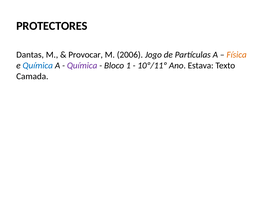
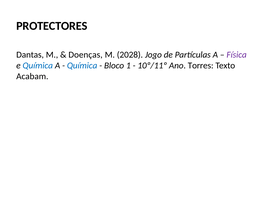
Provocar: Provocar -> Doenças (86, 55)
2006: 2006 -> 2028 (130, 55)
Física colour: orange -> purple (237, 55)
Química colour: purple -> blue (82, 66)
Estava: Estava -> Torres (201, 66)
Camada: Camada -> Acabam (32, 77)
